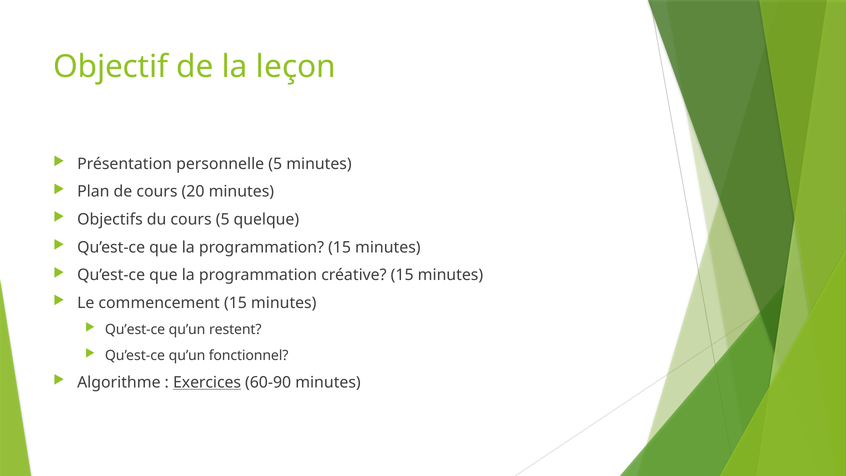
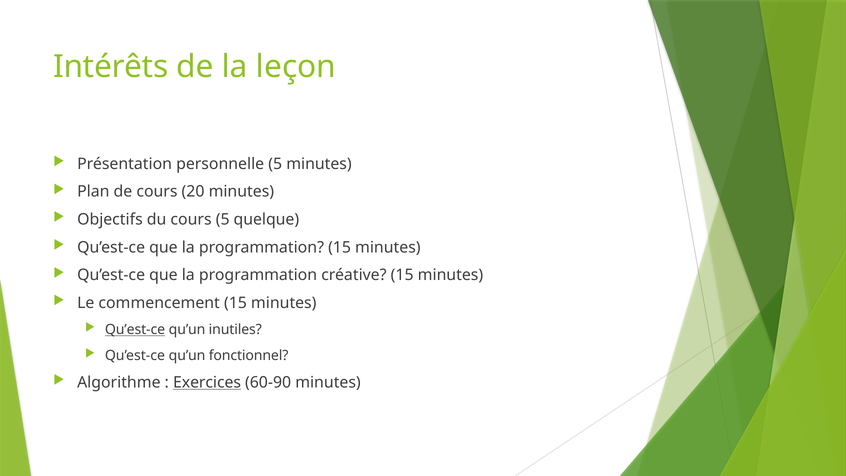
Objectif: Objectif -> Intérêts (111, 67)
Qu’est-ce underline: none -> present (135, 330)
restent: restent -> inutiles (235, 330)
